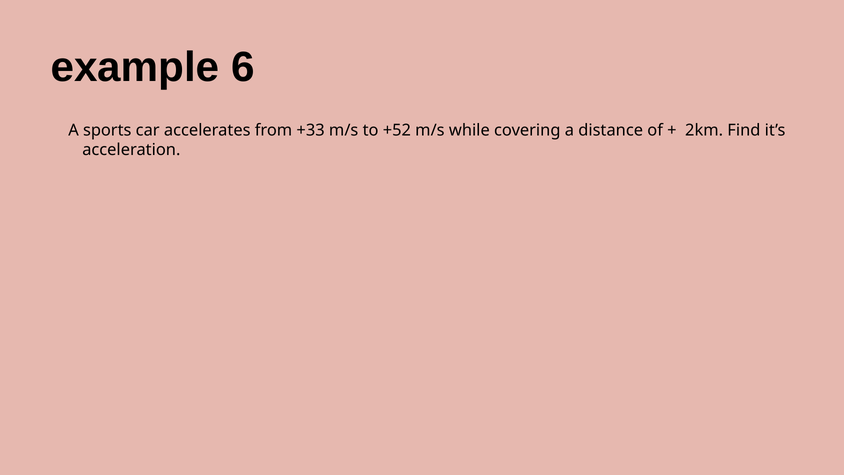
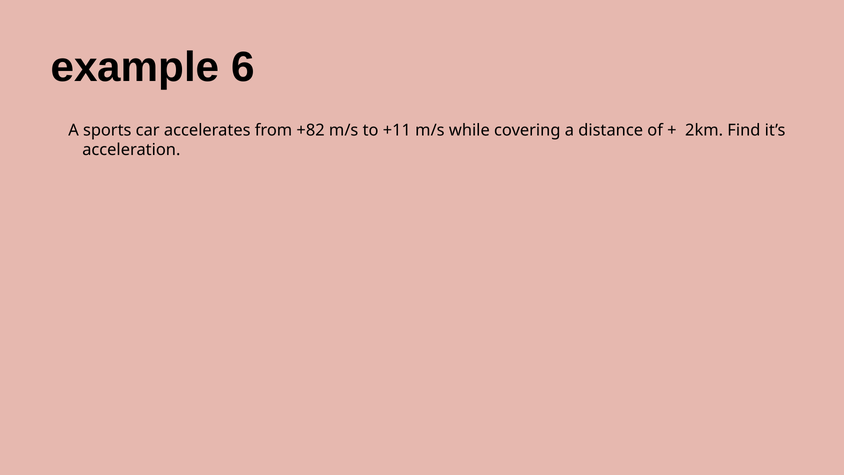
+33: +33 -> +82 (311, 130)
+52: +52 -> +11 (397, 130)
